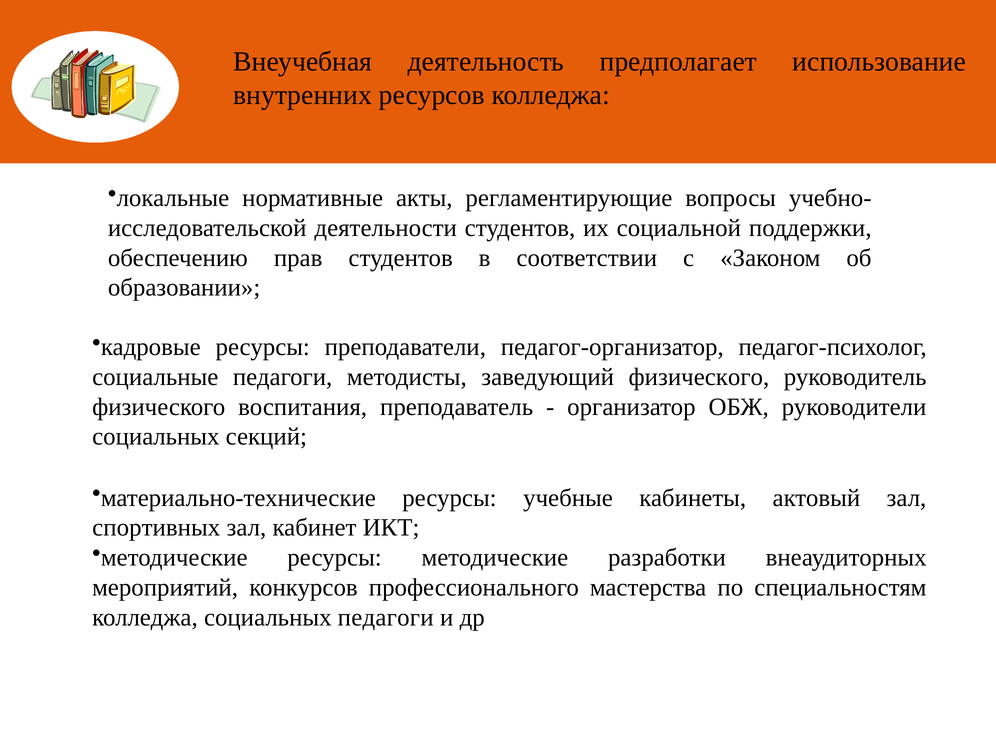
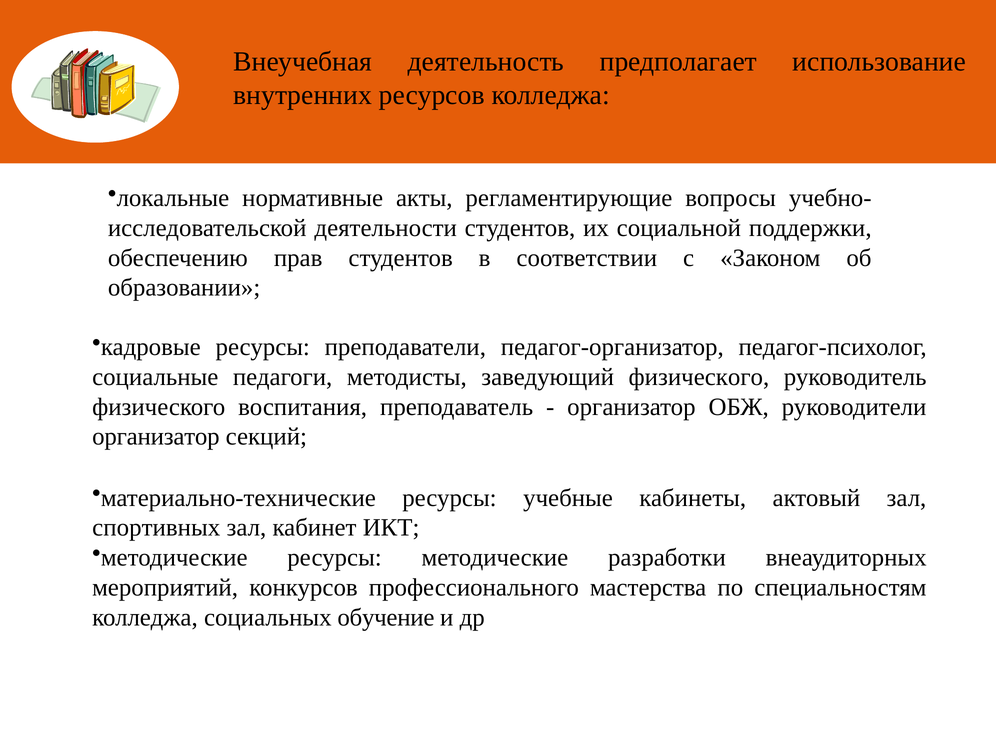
социальных: социальных -> организатор (156, 437)
социальных педагоги: педагоги -> обучение (386, 617)
